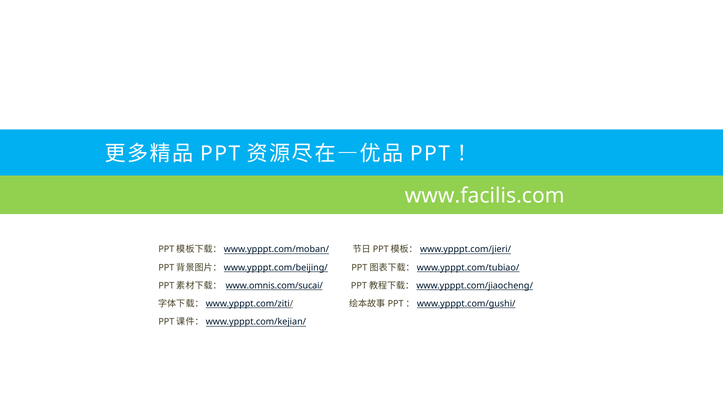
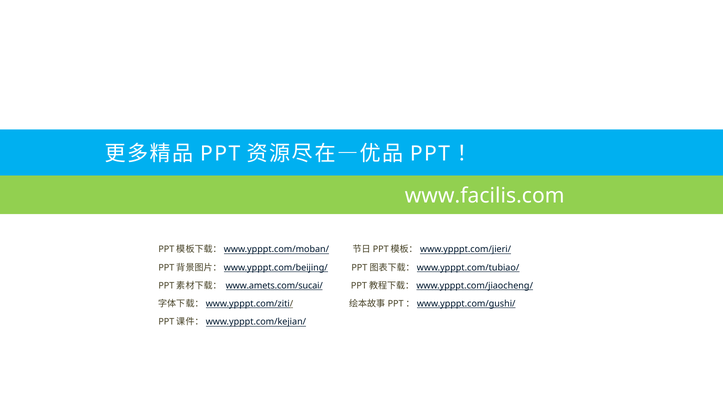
www.omnis.com/sucai/: www.omnis.com/sucai/ -> www.amets.com/sucai/ (274, 285)
